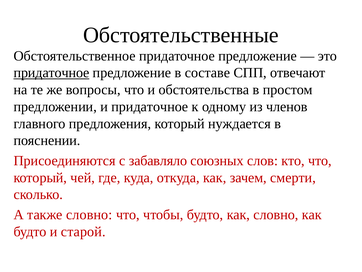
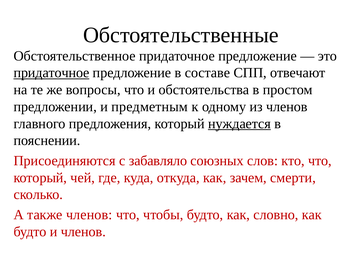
и придаточное: придаточное -> предметным (150, 106)
нуждается underline: none -> present (239, 123)
также словно: словно -> членов (89, 214)
и старой: старой -> членов (83, 231)
